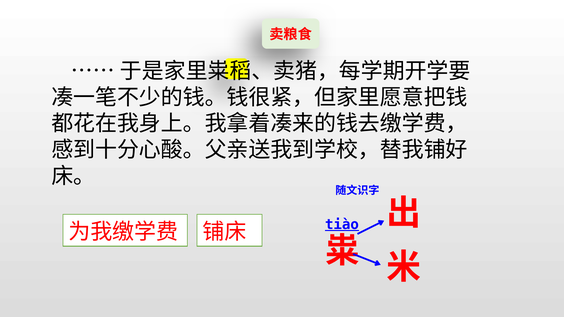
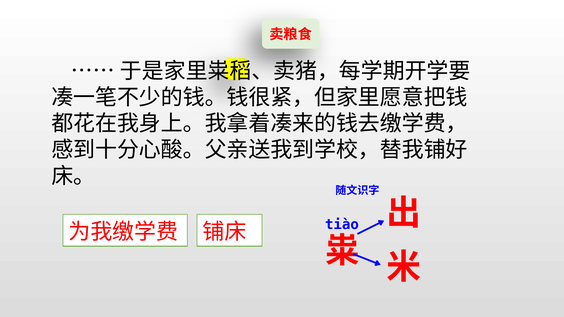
tiào underline: present -> none (342, 225)
